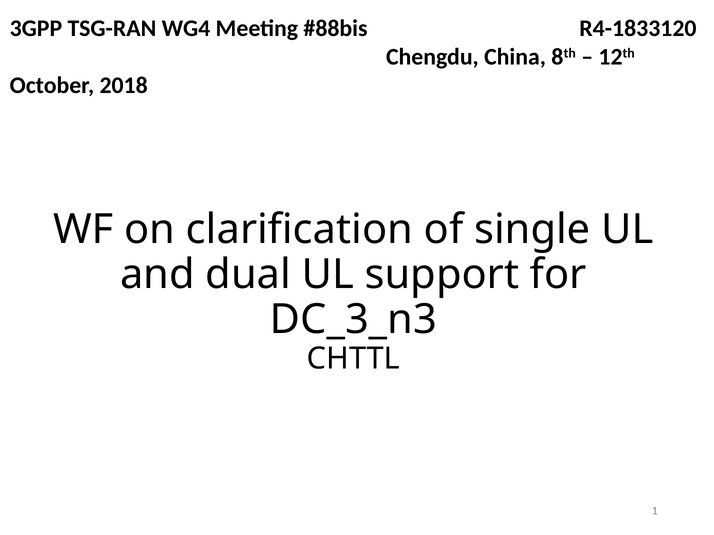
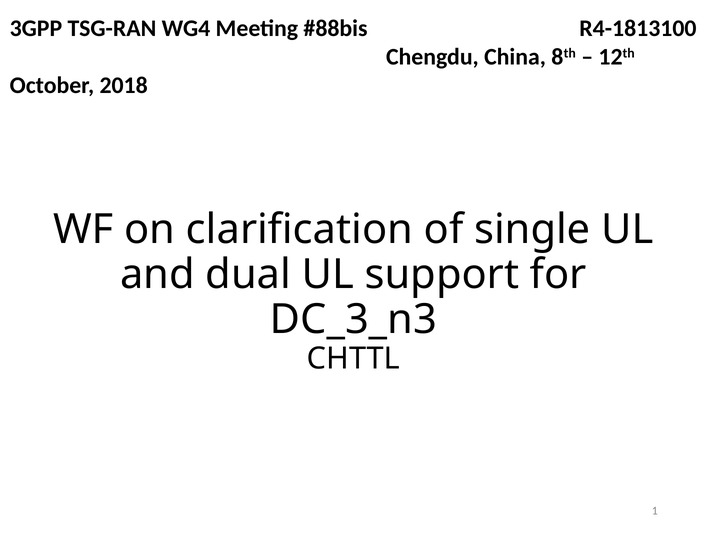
R4-1833120: R4-1833120 -> R4-1813100 (638, 28)
